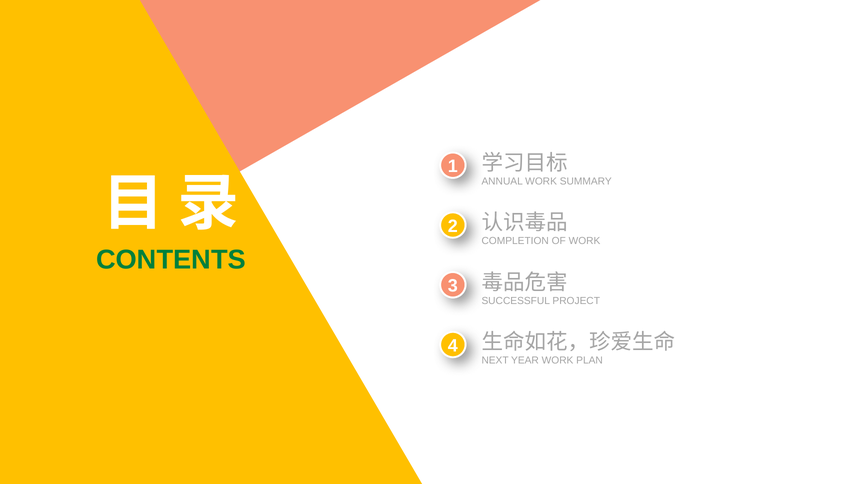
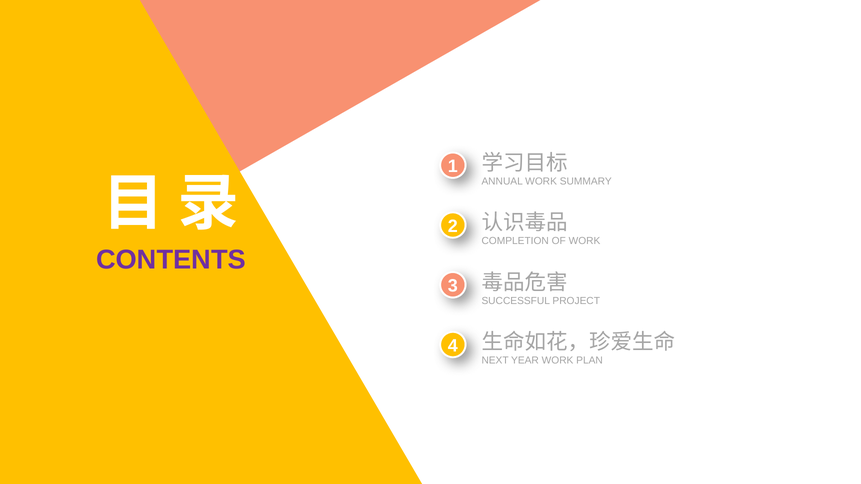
CONTENTS colour: green -> purple (171, 260)
